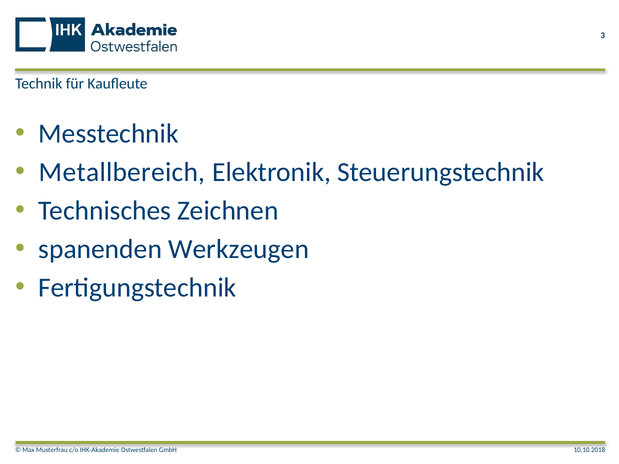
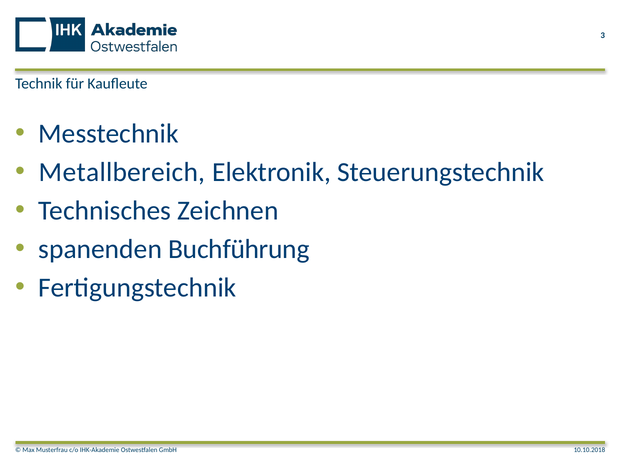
Werkzeugen: Werkzeugen -> Buchführung (239, 249)
